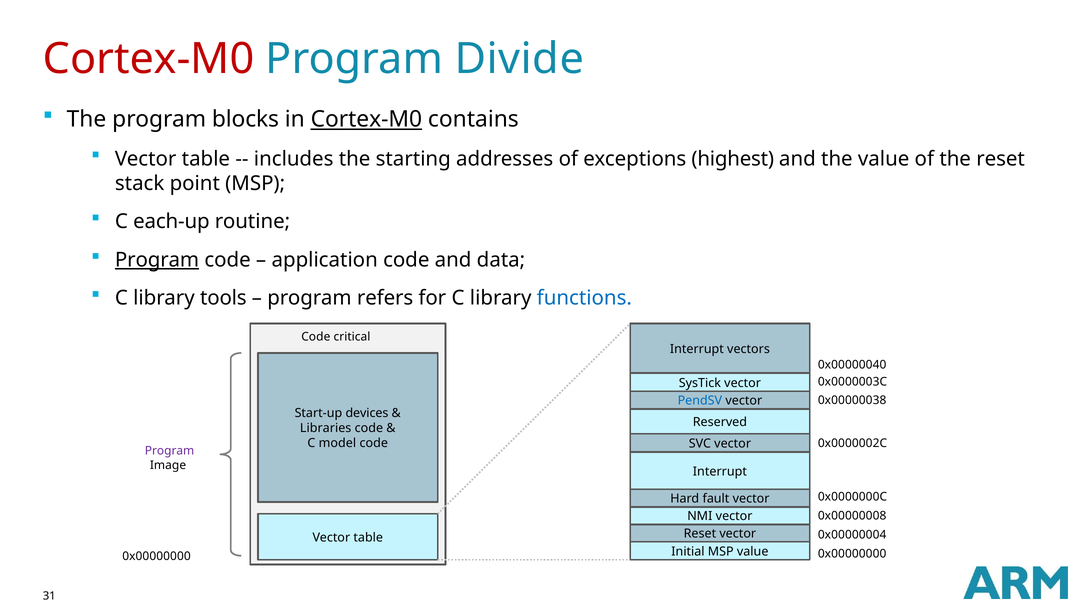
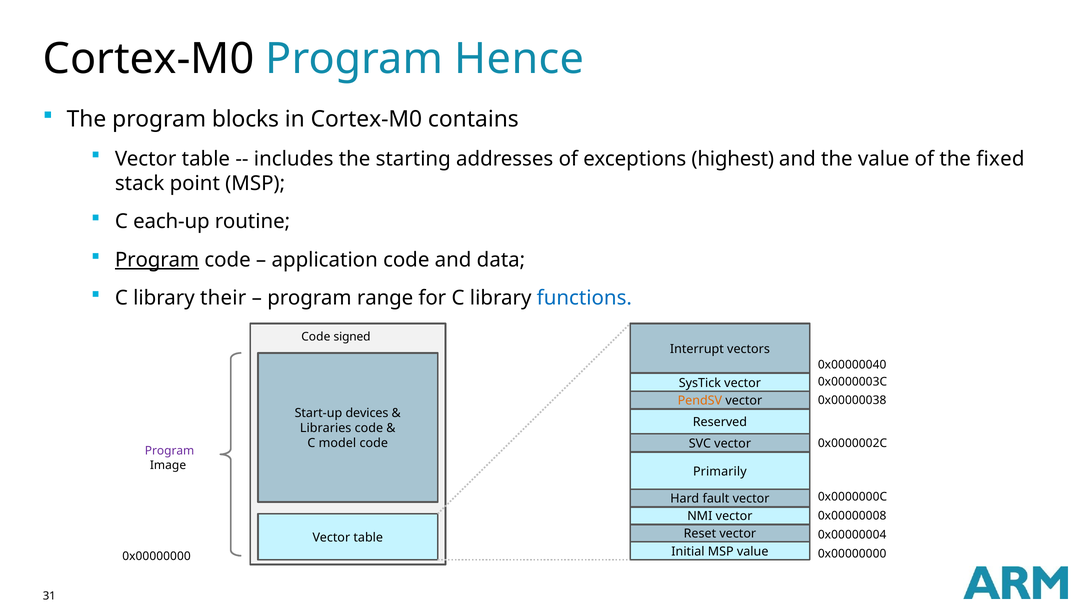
Cortex-M0 colour: red -> black (149, 59)
Divide: Divide -> Hence (519, 59)
Cortex-M0 underline: present -> none (366, 119)
the reset: reset -> fixed (1000, 159)
tools: tools -> their (223, 298)
refers: refers -> range (385, 298)
critical: critical -> signed (352, 336)
PendSV colour: blue -> orange (700, 400)
Interrupt: Interrupt -> Primarily (720, 471)
